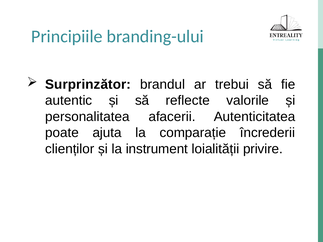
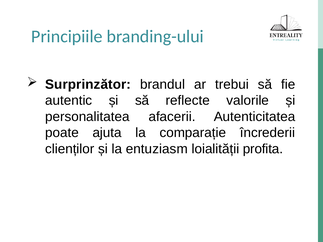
instrument: instrument -> entuziasm (157, 149)
privire: privire -> profita (263, 149)
